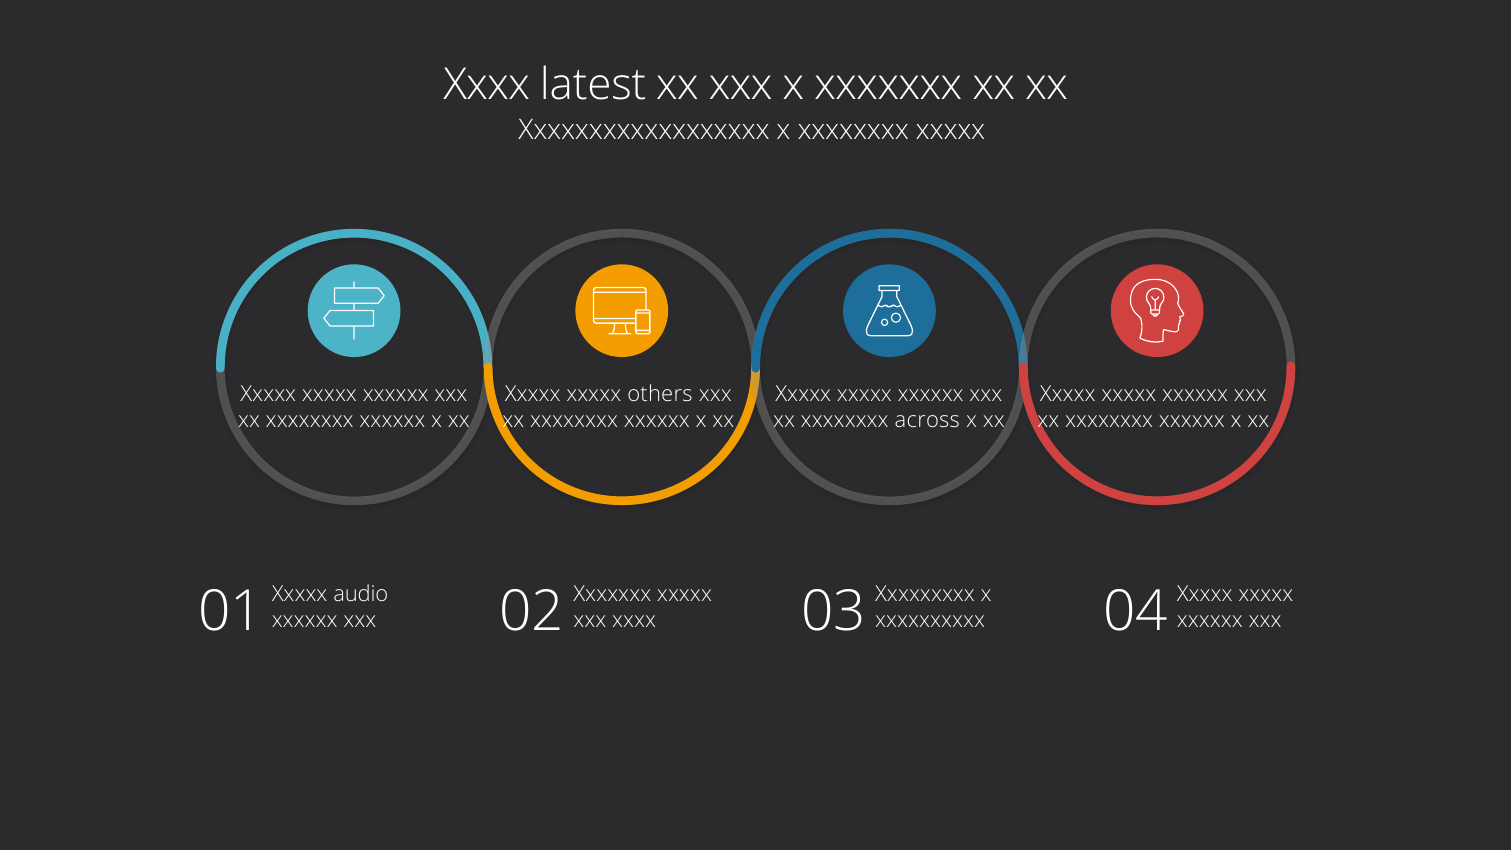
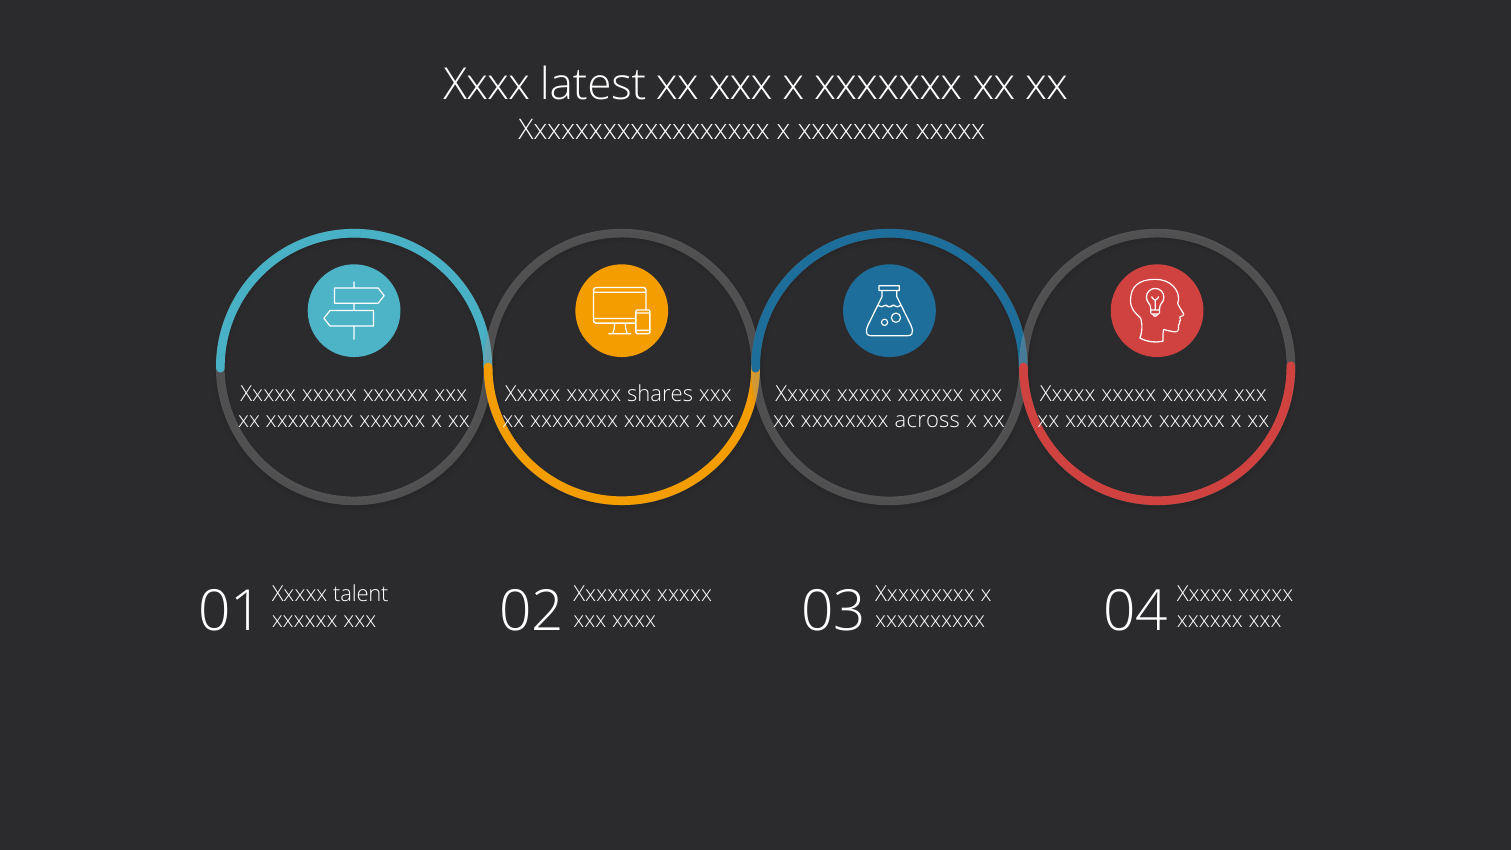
others: others -> shares (660, 394)
audio: audio -> talent (361, 594)
